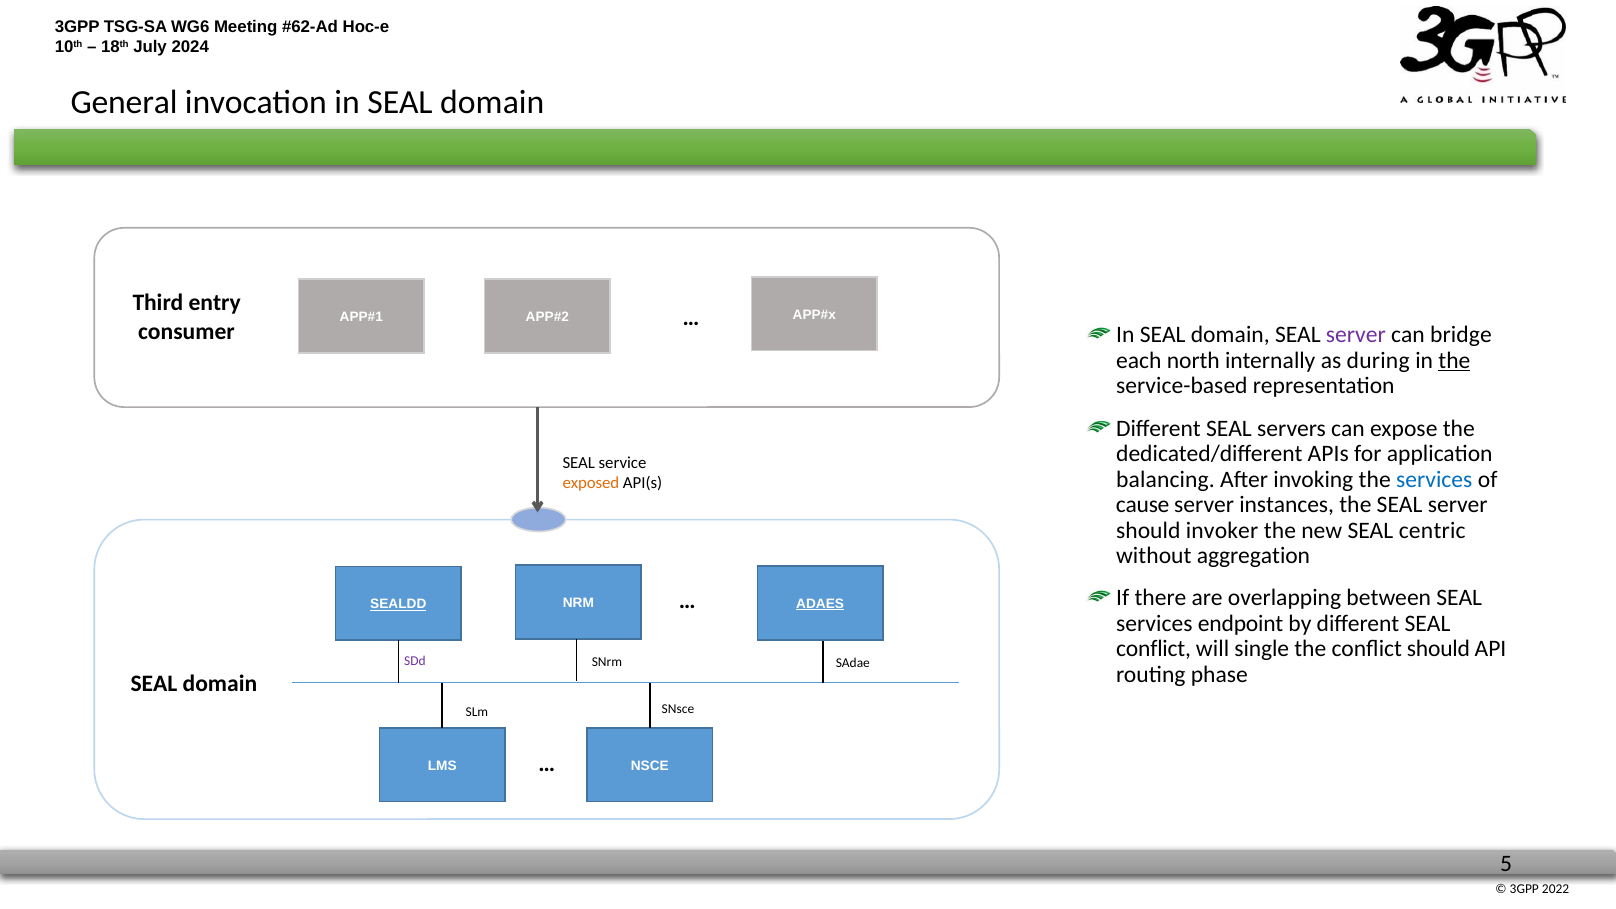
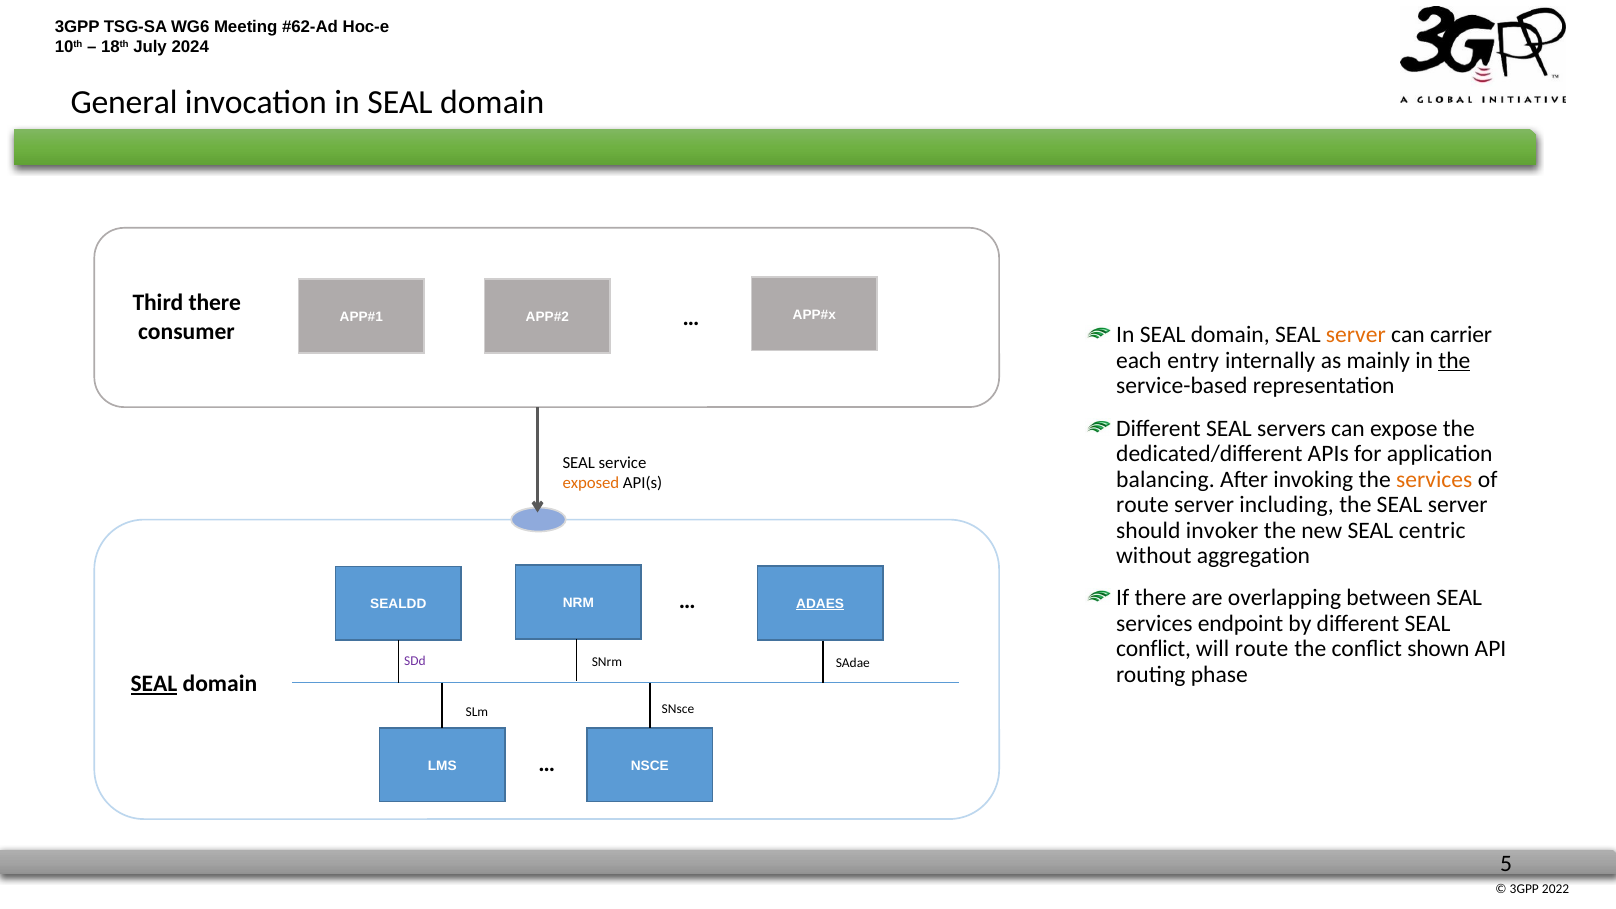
Third entry: entry -> there (215, 303)
server colour: purple -> orange (1356, 335)
bridge: bridge -> carrier (1461, 335)
north: north -> entry (1193, 360)
during: during -> mainly (1378, 360)
services colour: blue -> orange (1434, 479)
cause: cause -> route (1143, 505)
instances: instances -> including (1287, 505)
SEALDD underline: present -> none (398, 604)
will single: single -> route (1262, 649)
conflict should: should -> shown (1438, 649)
SEAL underline: none -> present (154, 684)
